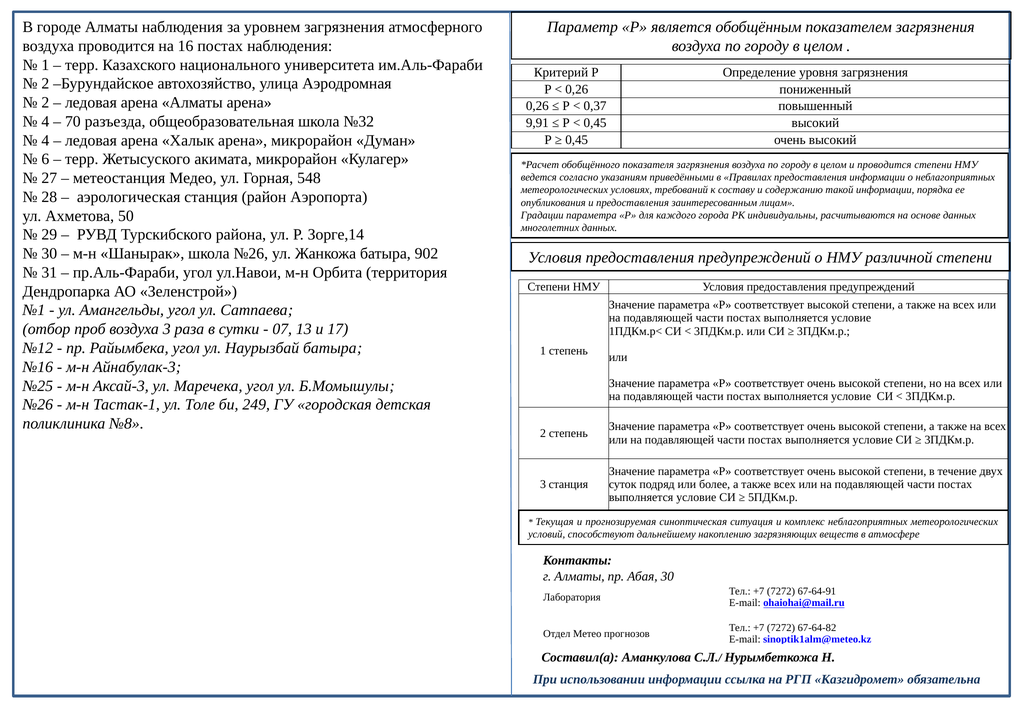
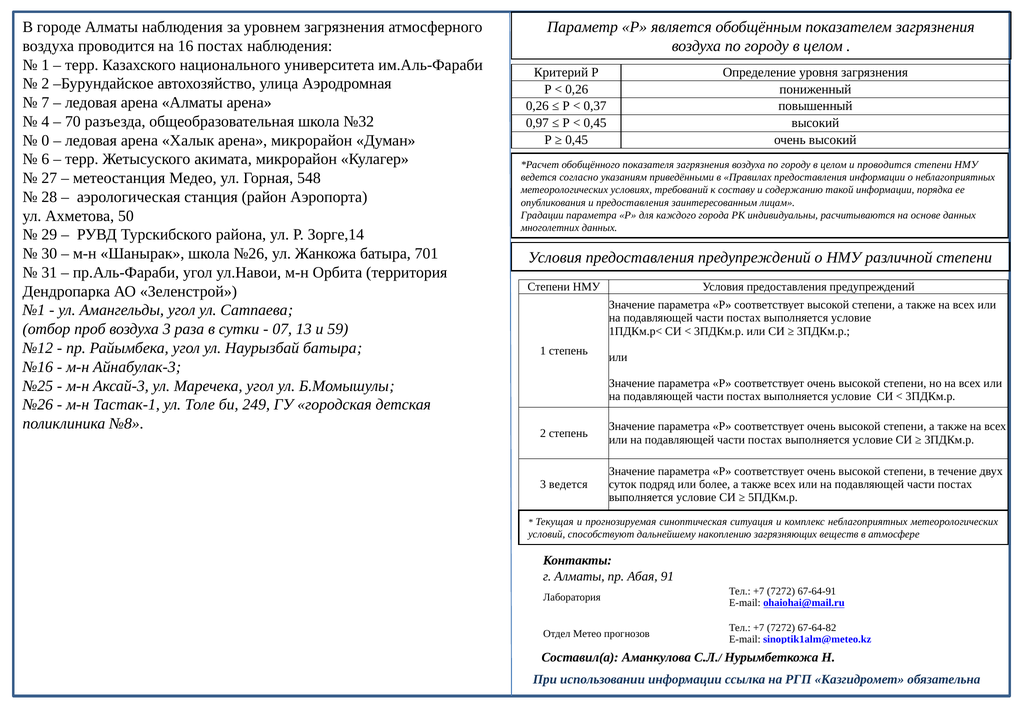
2: 2 -> 7 (45, 103)
9,91: 9,91 -> 0,97 (537, 123)
4: 4 -> 0 (45, 140)
902: 902 -> 701 (427, 254)
17: 17 -> 59 (338, 329)
3 станция: станция -> ведется (568, 484)
Абая 30: 30 -> 91 (667, 577)
